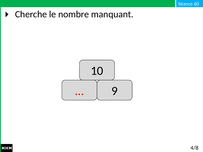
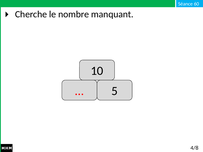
9: 9 -> 5 (115, 91)
